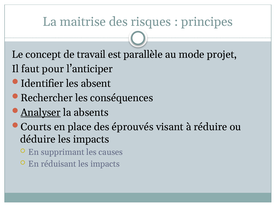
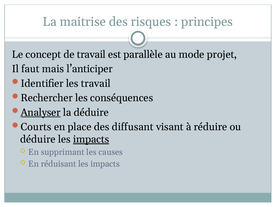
pour: pour -> mais (53, 69)
les absent: absent -> travail (96, 83)
la absents: absents -> déduire (91, 112)
éprouvés: éprouvés -> diffusant (133, 127)
impacts underline: none -> present (91, 139)
